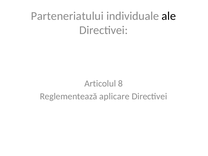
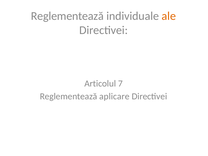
Parteneriatului: Parteneriatului -> Reglementează (67, 16)
ale colour: black -> orange (169, 16)
8: 8 -> 7 (120, 83)
